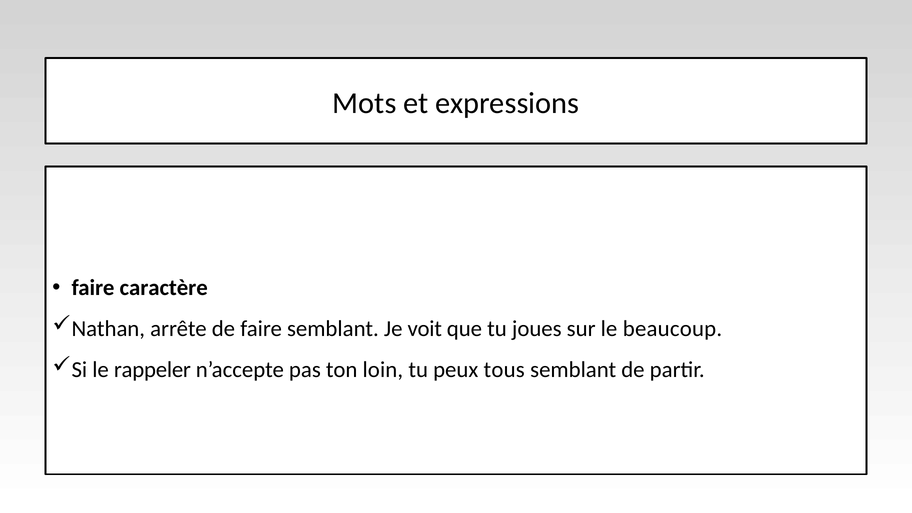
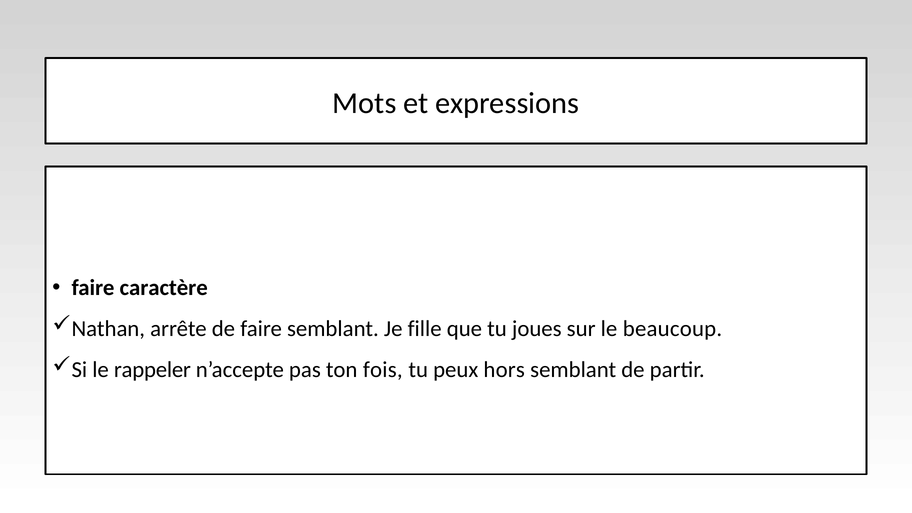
voit: voit -> fille (425, 329)
loin: loin -> fois (383, 370)
tous: tous -> hors (504, 370)
